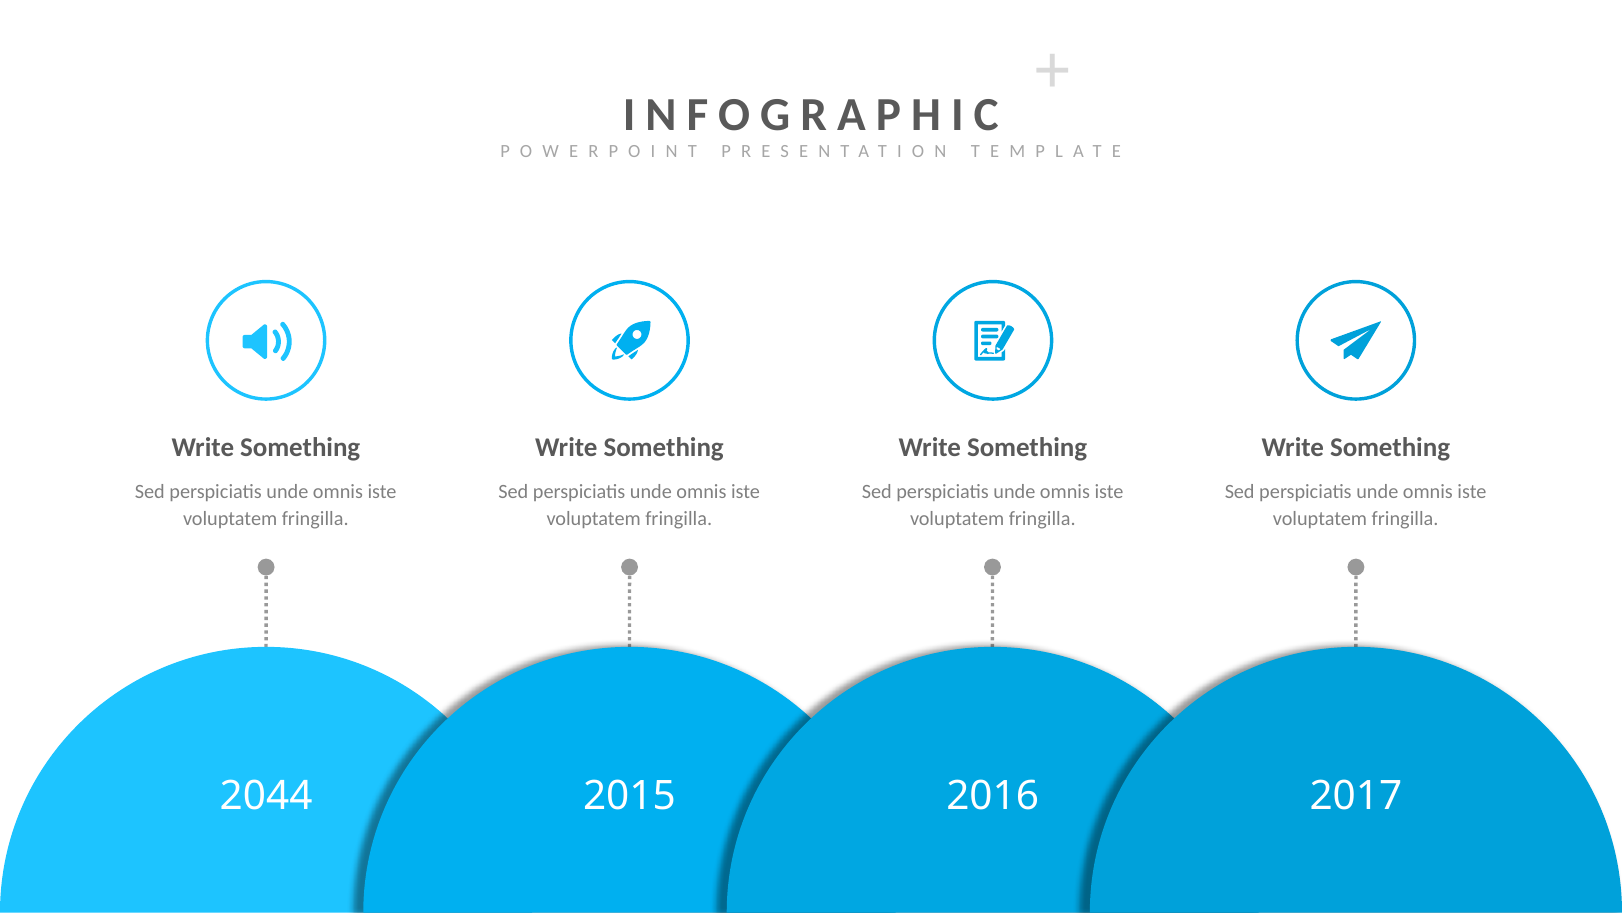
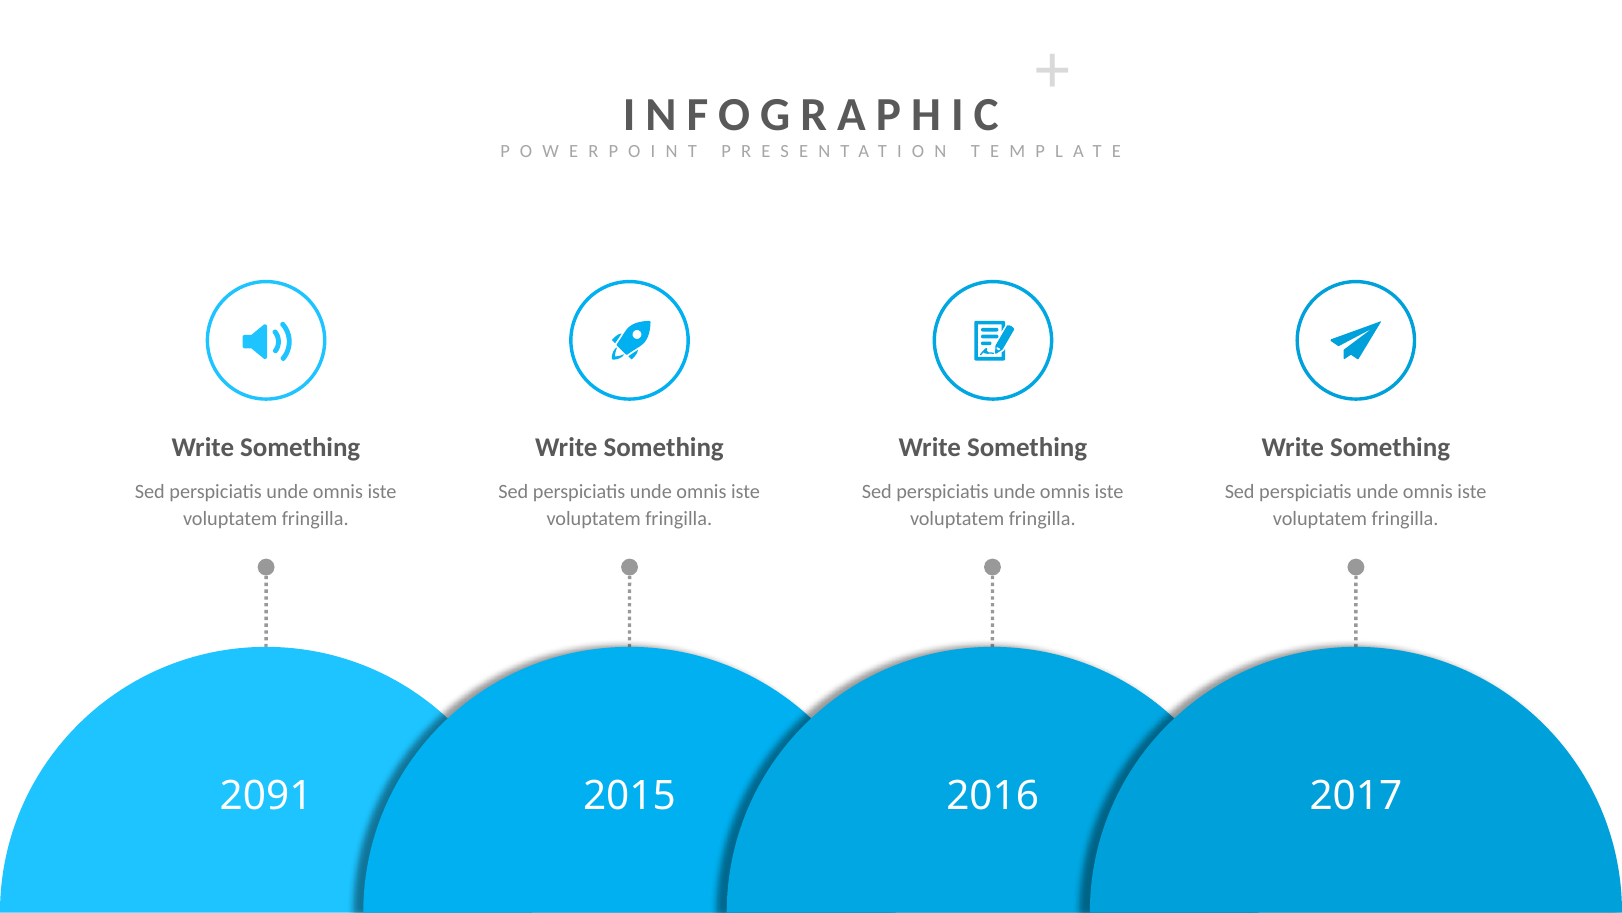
2044: 2044 -> 2091 (266, 796)
